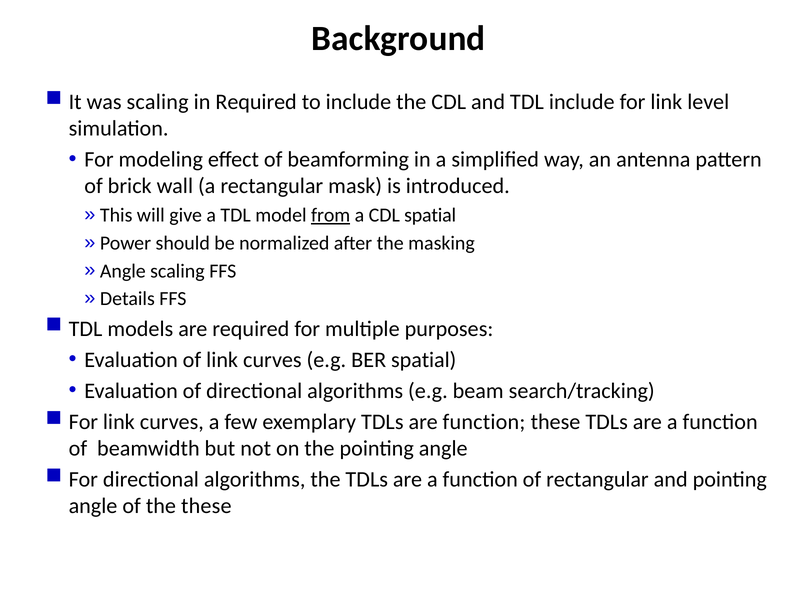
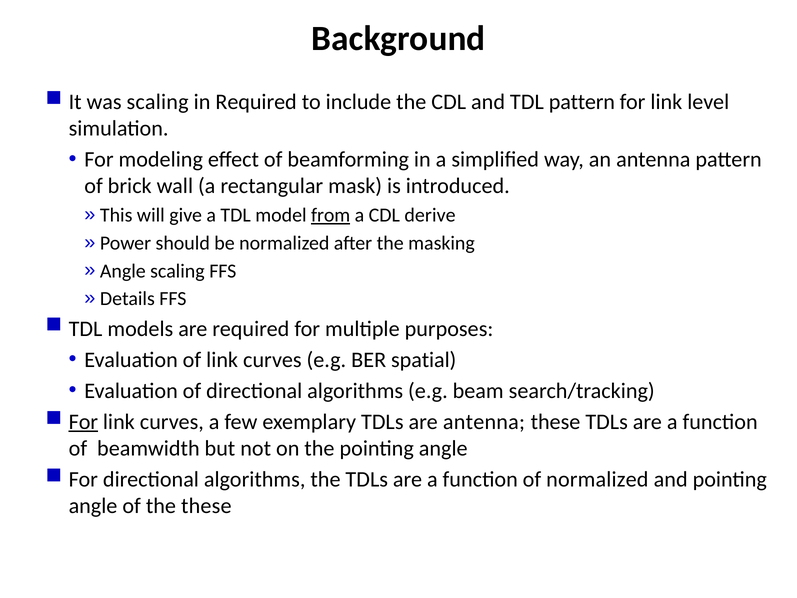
TDL include: include -> pattern (582, 102)
CDL spatial: spatial -> derive (430, 215)
For underline: none -> present (83, 422)
are function: function -> antenna (484, 422)
of rectangular: rectangular -> normalized (597, 479)
